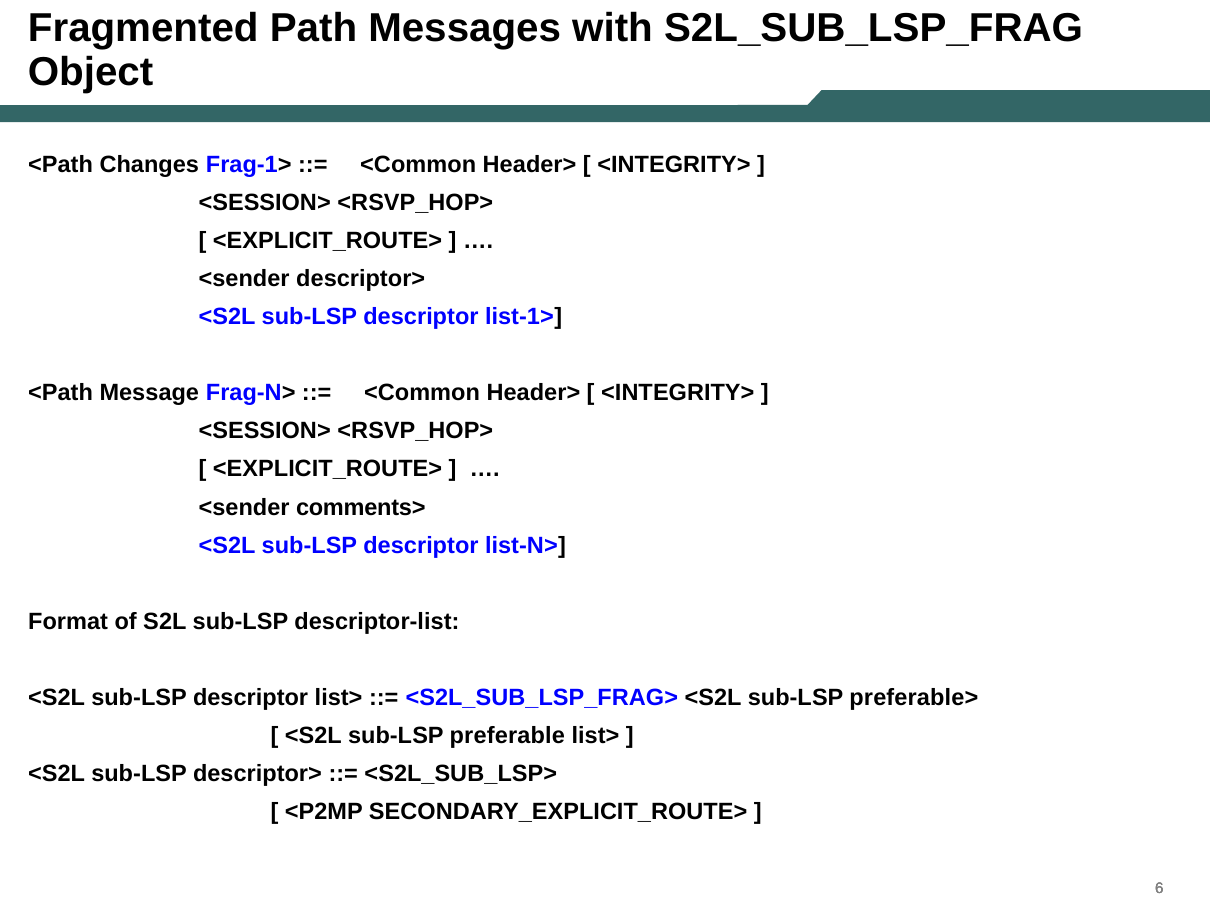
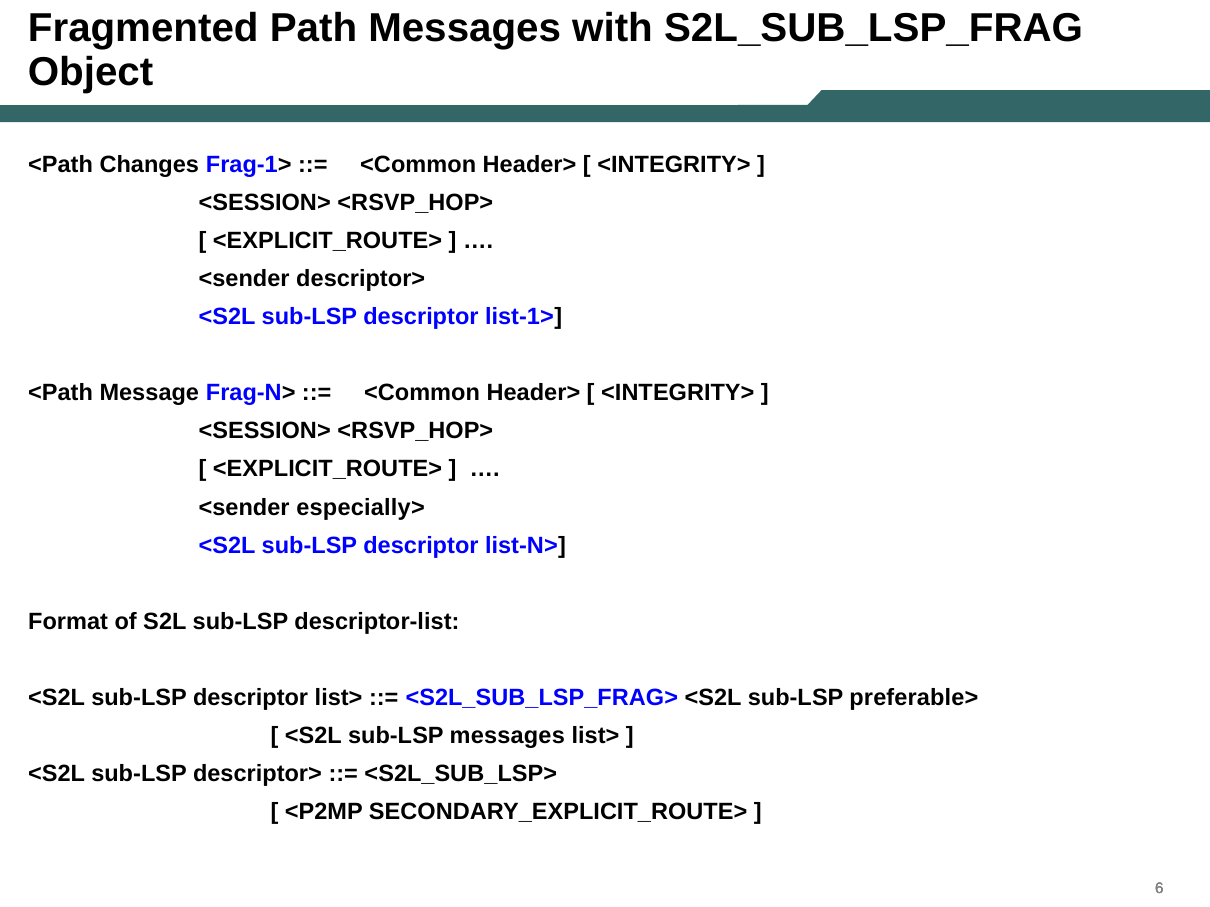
comments>: comments> -> especially> (361, 508)
sub-LSP preferable: preferable -> messages (507, 736)
